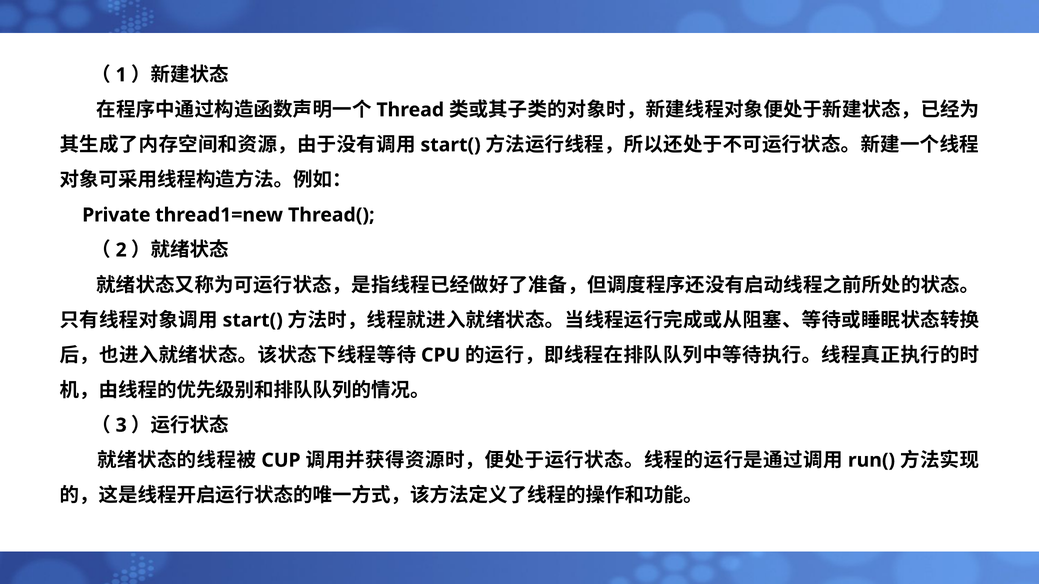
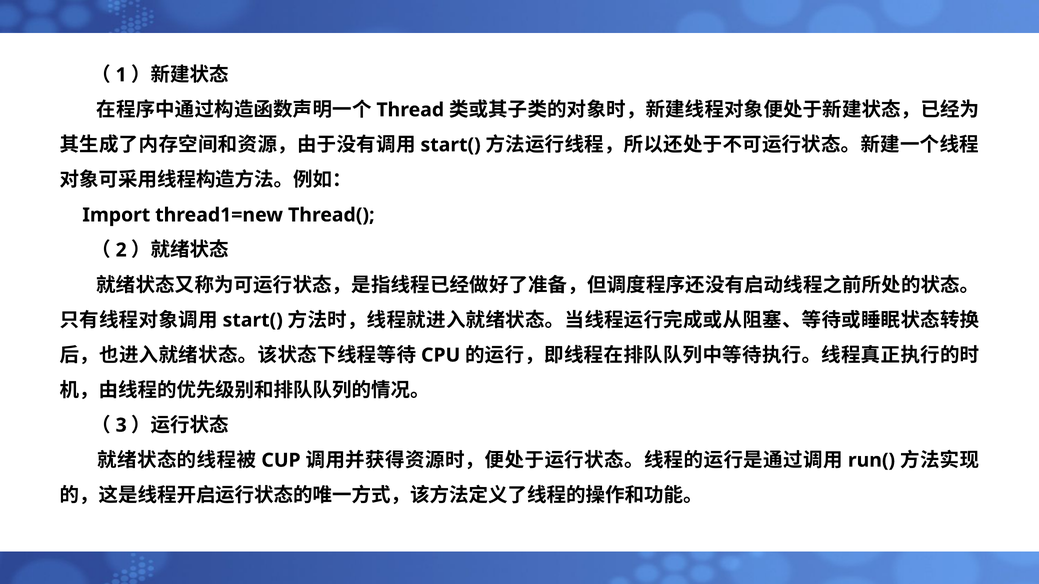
Private: Private -> Import (116, 215)
